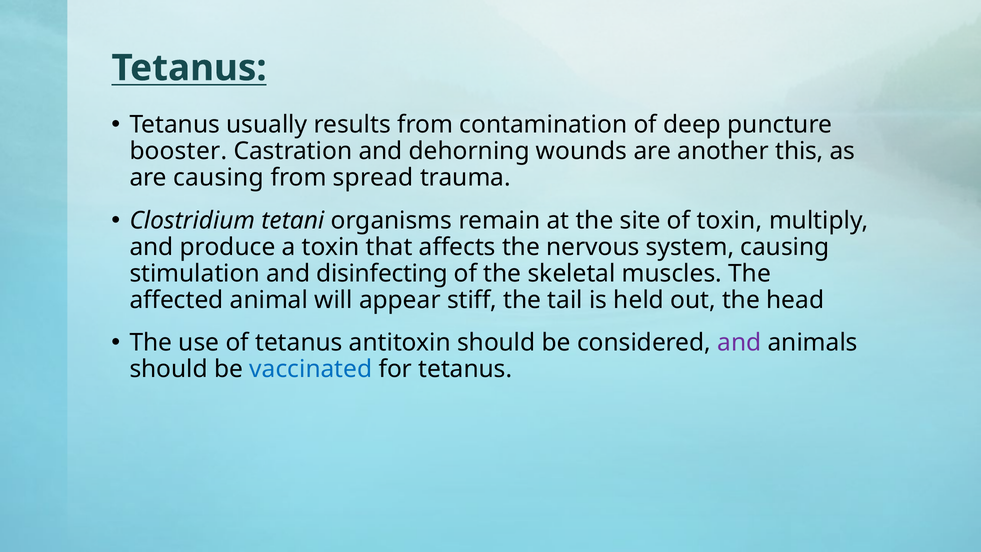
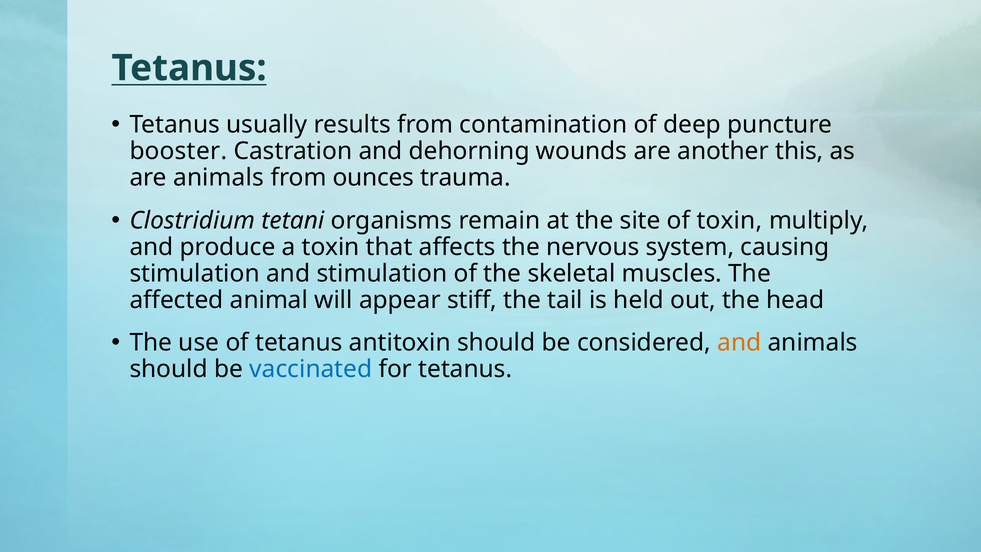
are causing: causing -> animals (219, 178)
spread: spread -> ounces (373, 178)
and disinfecting: disinfecting -> stimulation (382, 273)
and colour: purple -> orange (739, 343)
